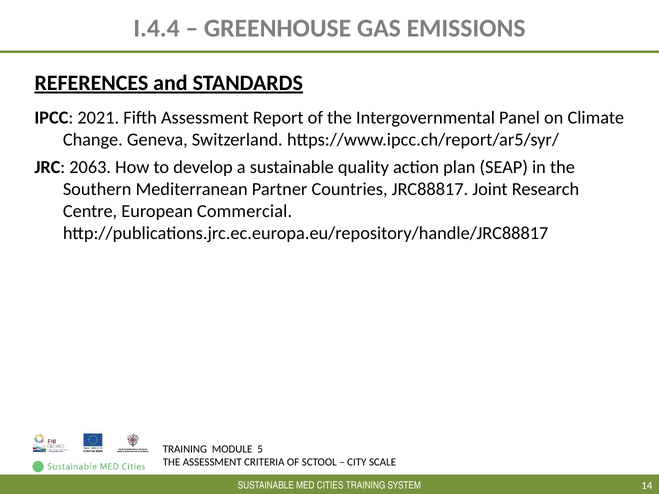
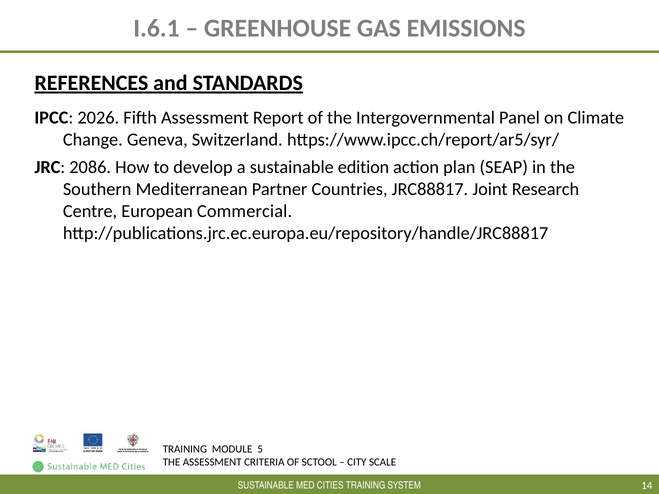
I.4.4: I.4.4 -> I.6.1 (156, 28)
2021: 2021 -> 2026 (98, 118)
2063: 2063 -> 2086 (90, 167)
quality: quality -> edition (364, 167)
